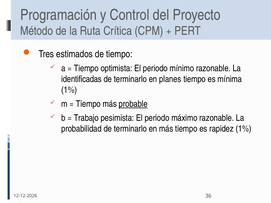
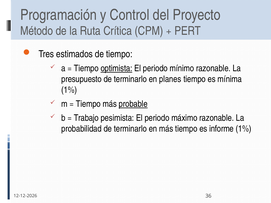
optimista underline: none -> present (116, 68)
identificadas: identificadas -> presupuesto (82, 79)
rapidez: rapidez -> informe (221, 129)
